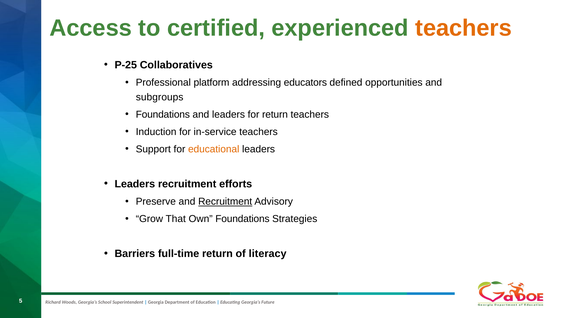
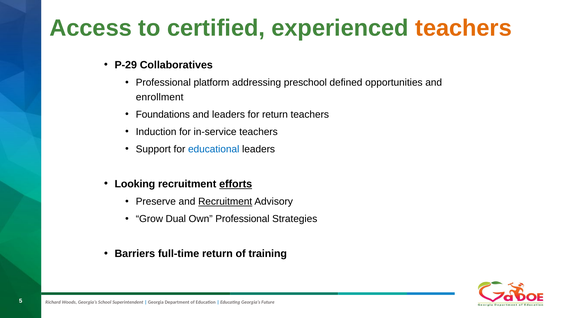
P-25: P-25 -> P-29 (126, 65)
educators: educators -> preschool (305, 83)
subgroups: subgroups -> enrollment (160, 97)
educational colour: orange -> blue (214, 149)
Leaders: Leaders -> Looking (135, 184)
efforts underline: none -> present (236, 184)
That: That -> Dual (176, 219)
Own Foundations: Foundations -> Professional (242, 219)
literacy: literacy -> training (268, 254)
